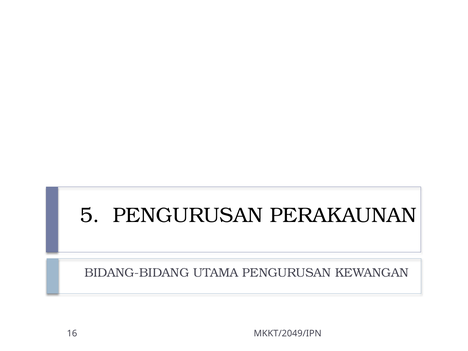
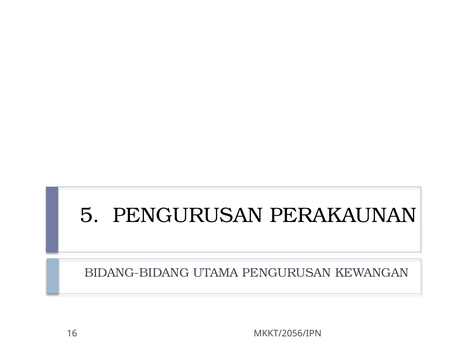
MKKT/2049/IPN: MKKT/2049/IPN -> MKKT/2056/IPN (288, 334)
